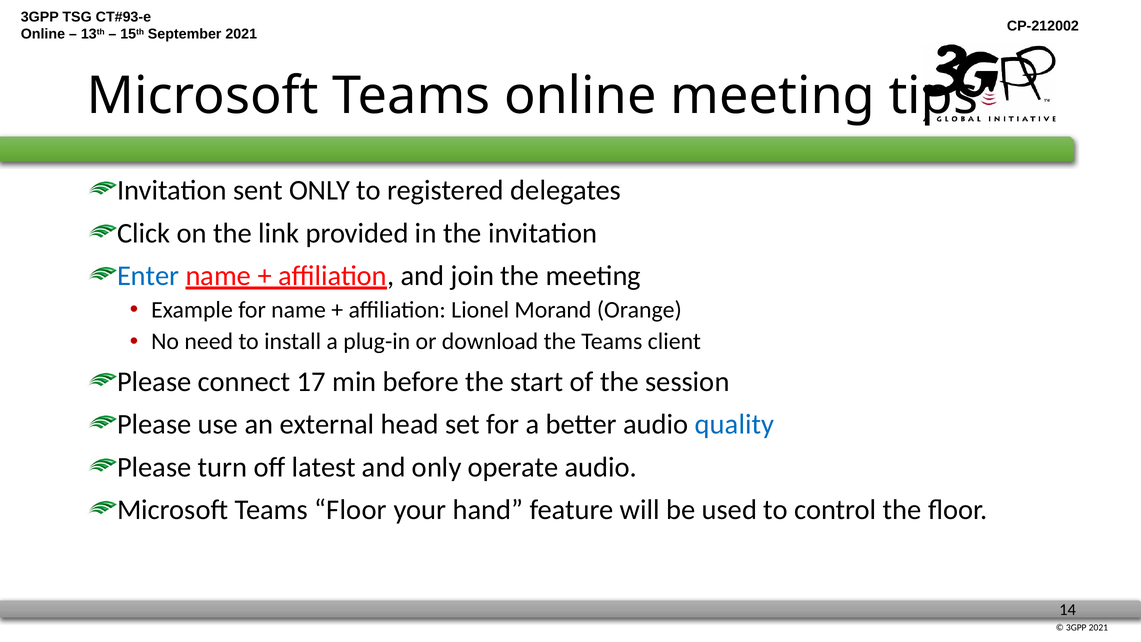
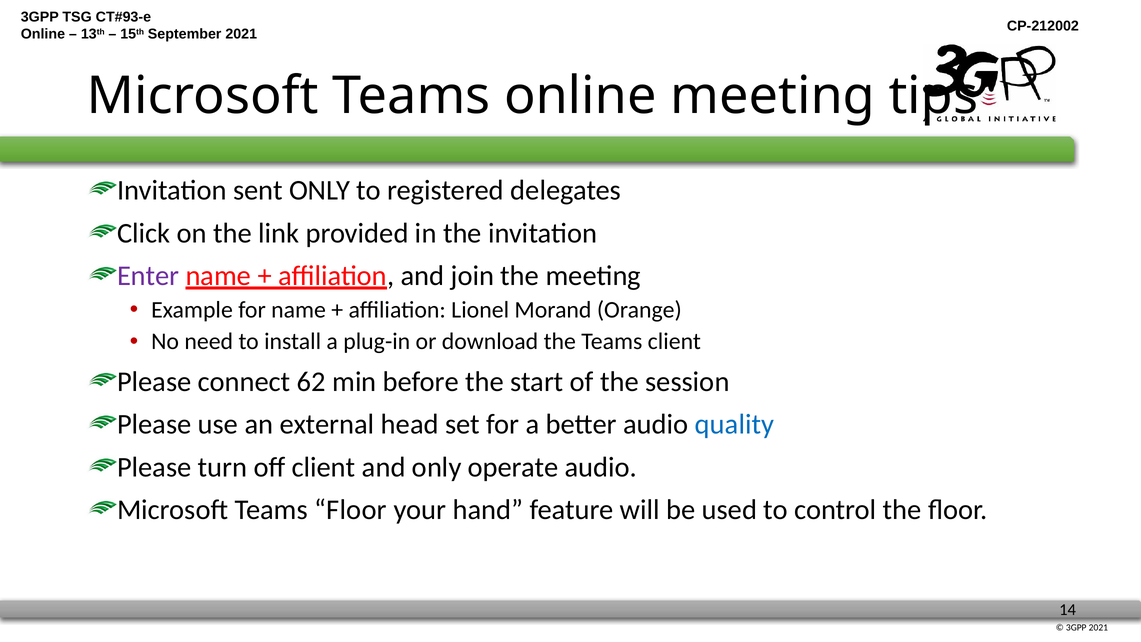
Enter colour: blue -> purple (148, 276)
17: 17 -> 62 (311, 382)
off latest: latest -> client (324, 467)
